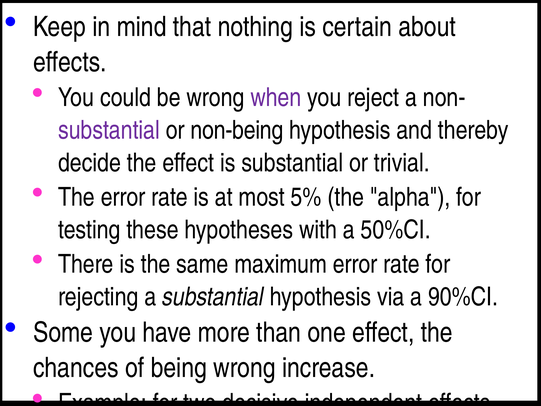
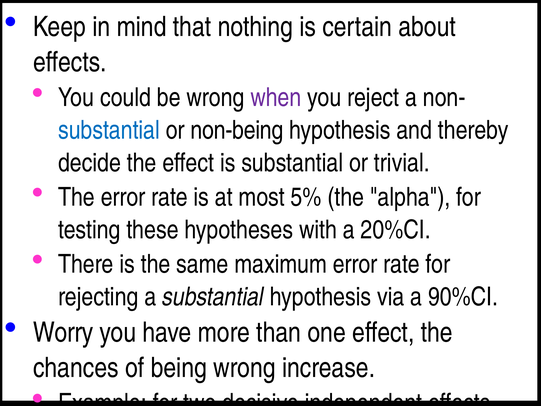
substantial colour: purple -> blue (109, 130)
50%CI: 50%CI -> 20%CI (396, 230)
Some: Some -> Worry (63, 332)
